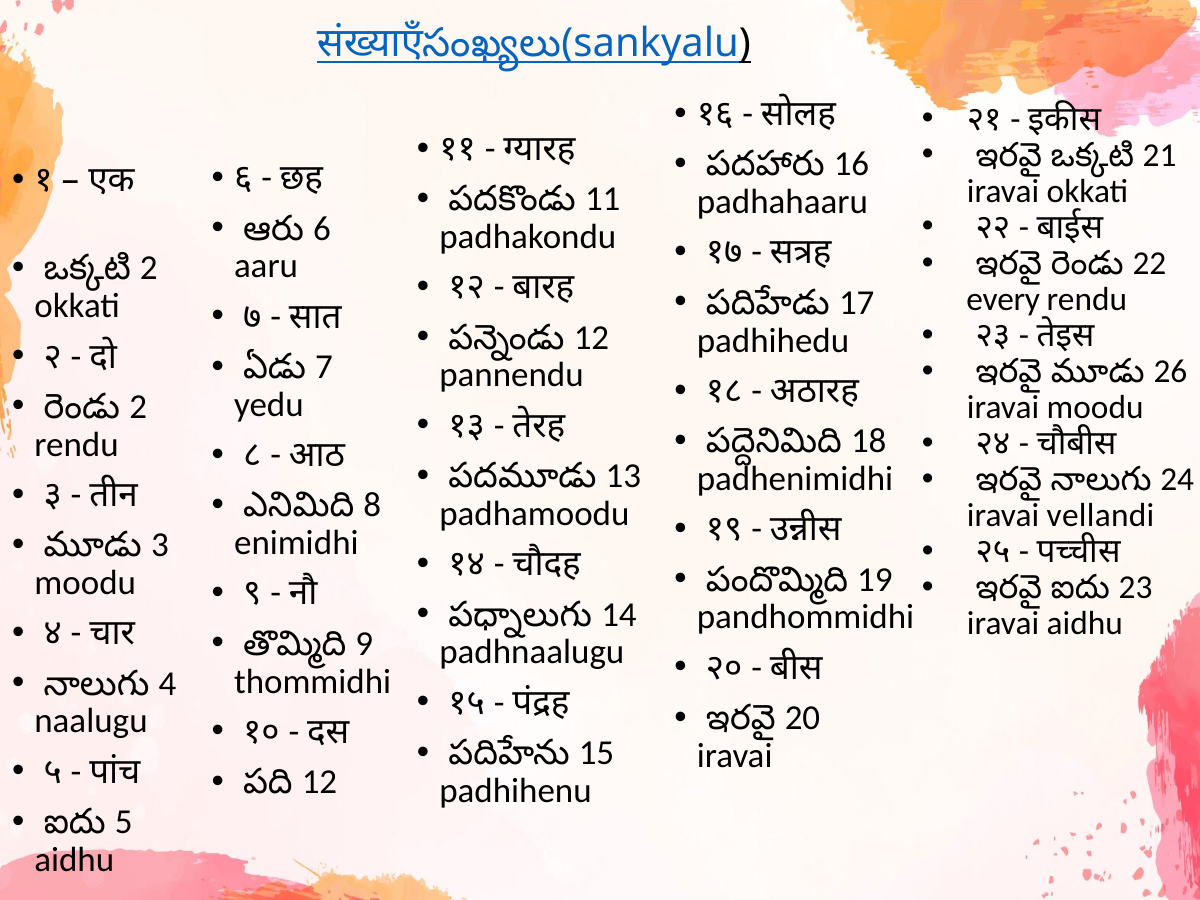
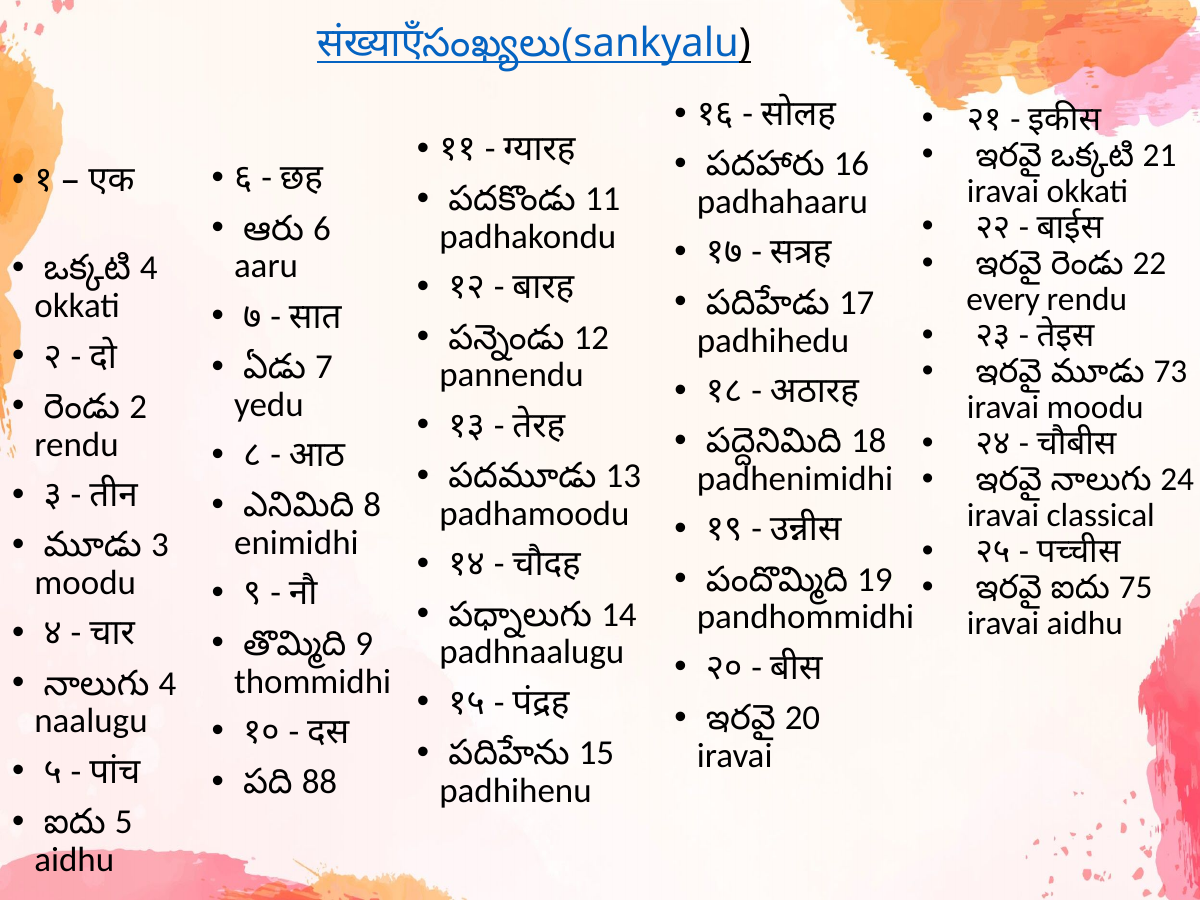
2: 2 -> 4 (149, 268)
26: 26 -> 73 (1170, 372)
vellandi: vellandi -> classical (1101, 516)
23: 23 -> 75 (1136, 588)
12: 12 -> 88 (319, 782)
